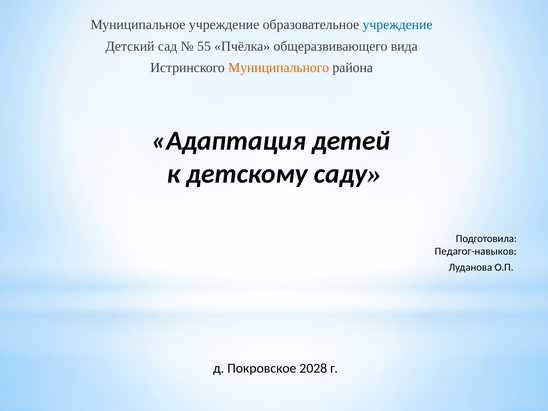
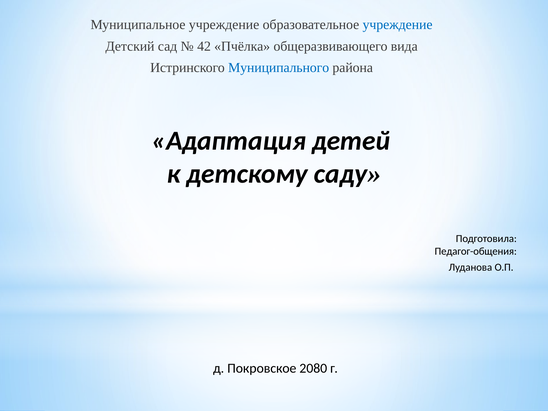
55: 55 -> 42 (204, 46)
Муниципального colour: orange -> blue (279, 68)
Педагог-навыков: Педагог-навыков -> Педагог-общения (476, 251)
2028: 2028 -> 2080 (313, 368)
